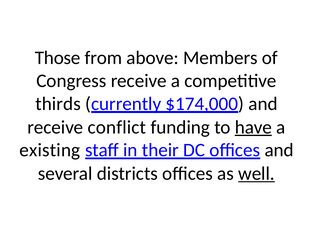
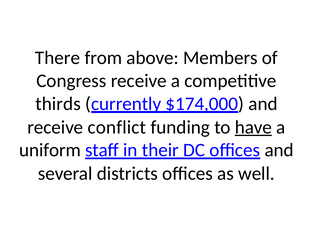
Those: Those -> There (58, 58)
existing: existing -> uniform (50, 150)
well underline: present -> none (256, 173)
